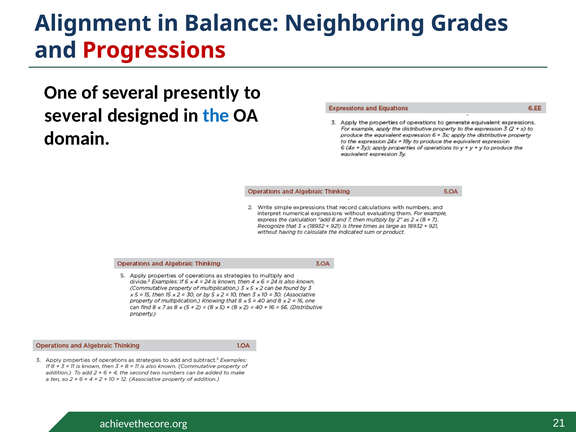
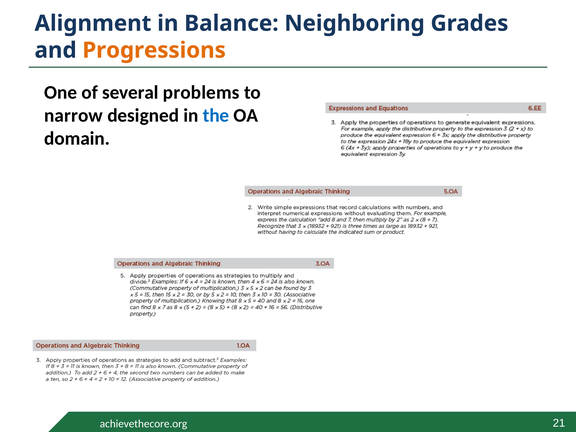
Progressions colour: red -> orange (154, 50)
presently: presently -> problems (201, 93)
several: several -> narrow (74, 116)
